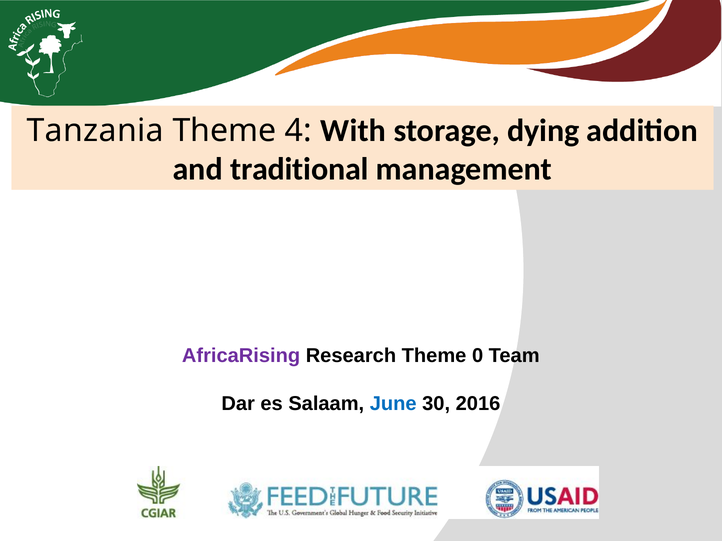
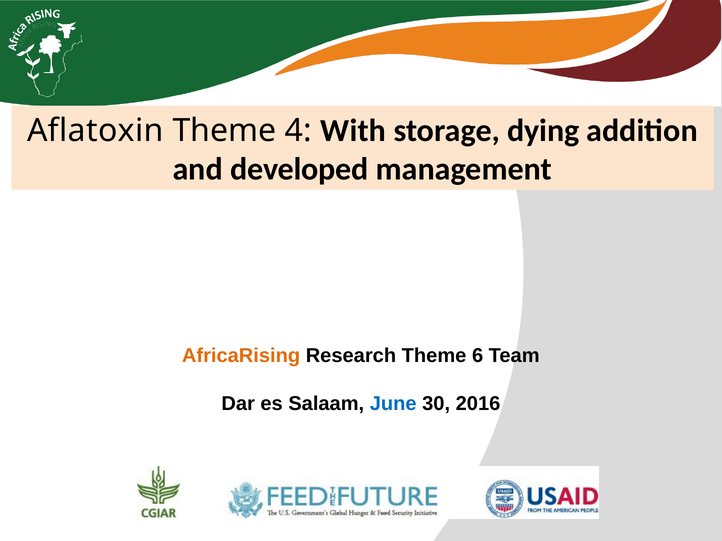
Tanzania: Tanzania -> Aflatoxin (95, 131)
traditional: traditional -> developed (299, 169)
AfricaRising colour: purple -> orange (241, 356)
0: 0 -> 6 (478, 356)
